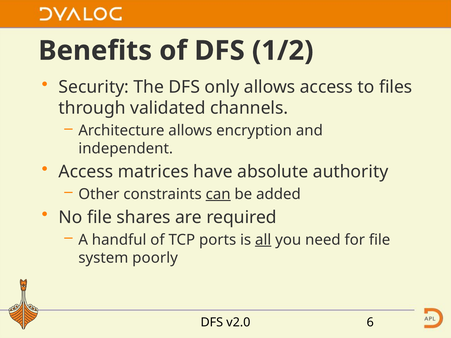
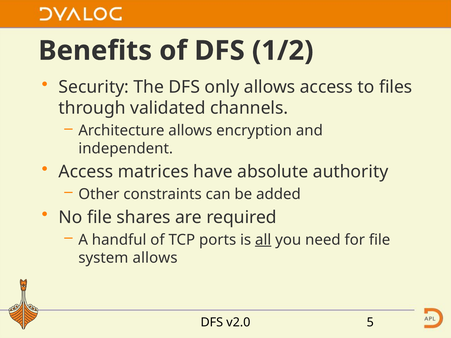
can underline: present -> none (218, 194)
system poorly: poorly -> allows (155, 258)
6: 6 -> 5 (370, 323)
